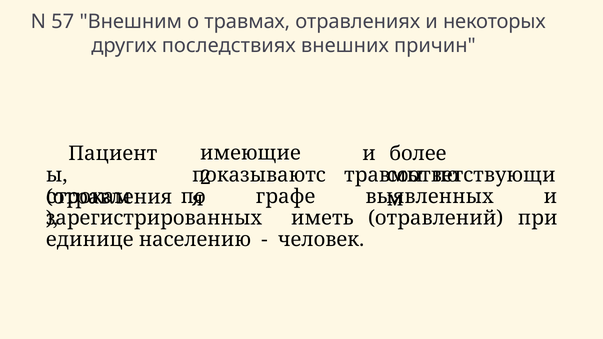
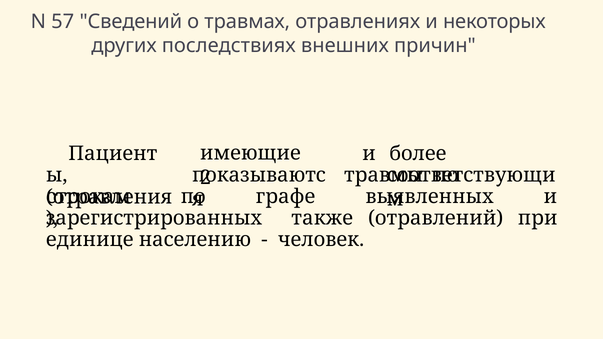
Внешним: Внешним -> Сведений (131, 21)
иметь: иметь -> также (322, 218)
